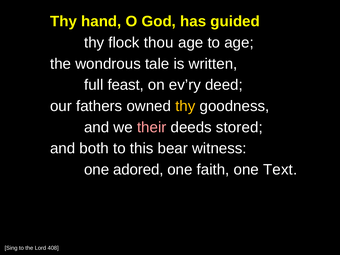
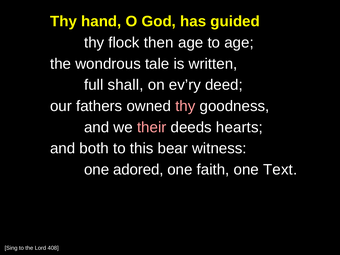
thou: thou -> then (159, 43)
feast: feast -> shall (126, 85)
thy colour: yellow -> pink (185, 106)
stored: stored -> hearts (239, 127)
